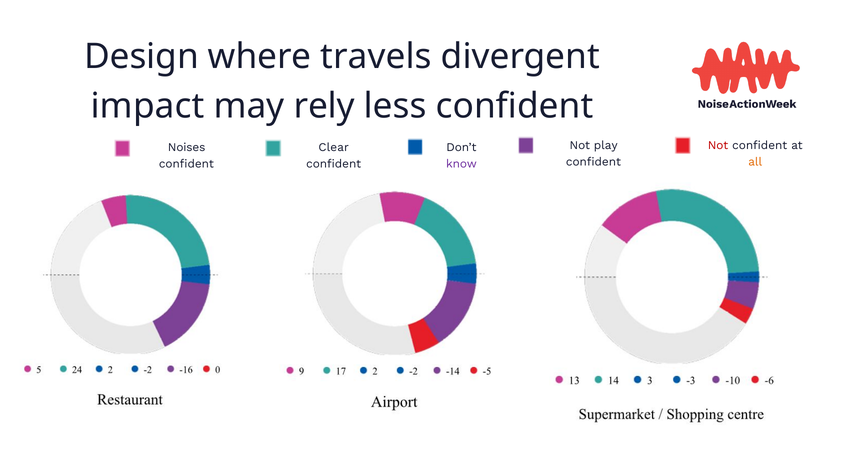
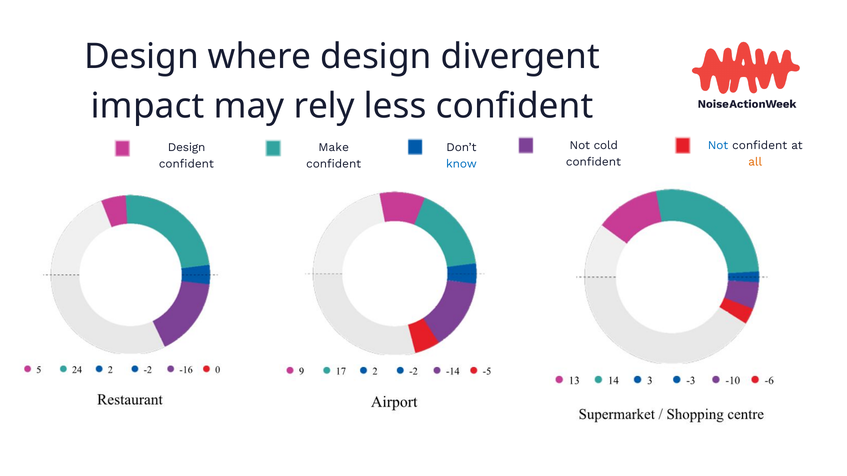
where travels: travels -> design (376, 57)
play: play -> cold (606, 146)
Not colour: red -> blue (718, 146)
Noises: Noises -> Design (187, 147)
Clear: Clear -> Make (334, 147)
know colour: purple -> blue (461, 164)
